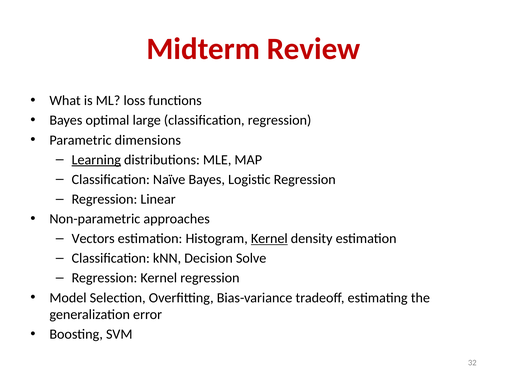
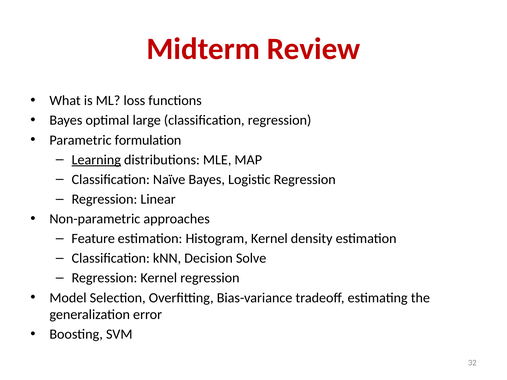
dimensions: dimensions -> formulation (148, 140)
Vectors: Vectors -> Feature (93, 239)
Kernel underline: present -> none (269, 239)
